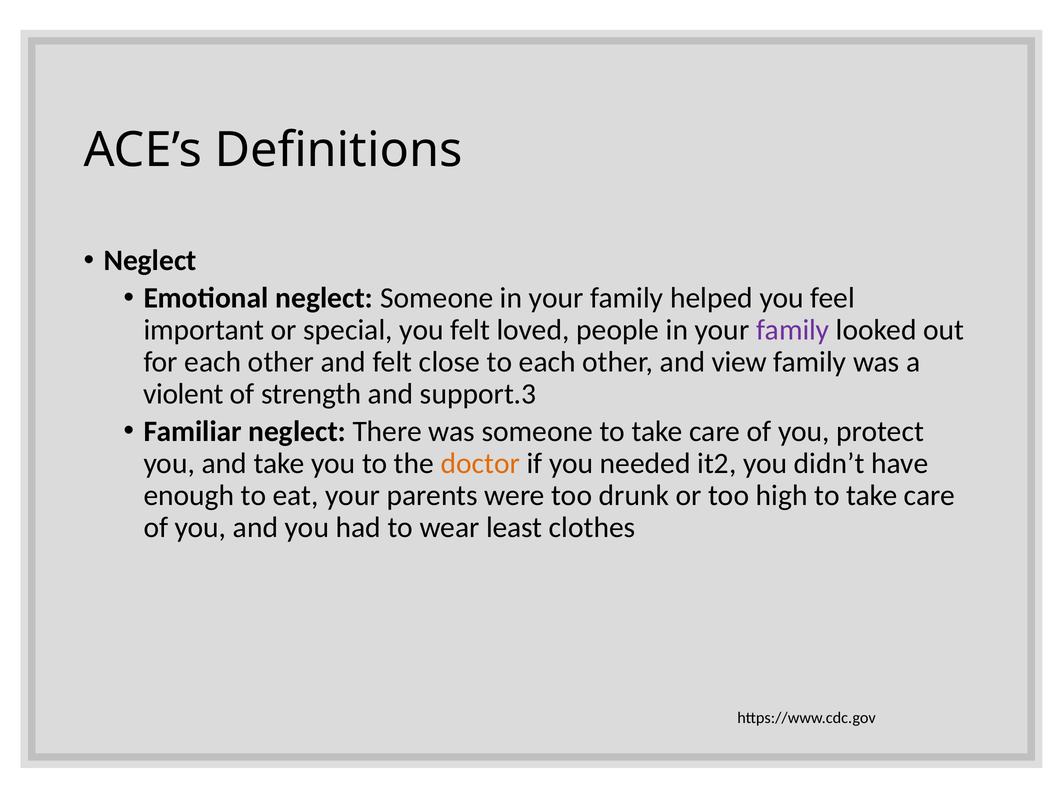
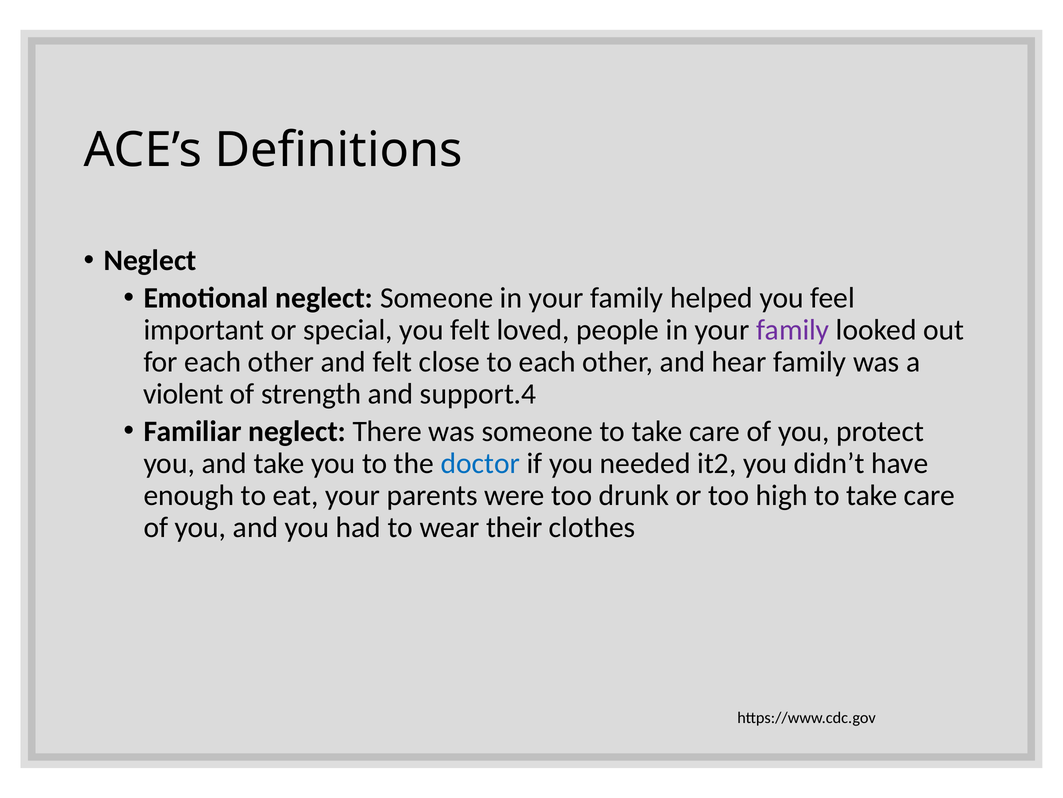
view: view -> hear (739, 362)
support.3: support.3 -> support.4 (478, 394)
doctor colour: orange -> blue (480, 463)
least: least -> their (514, 527)
